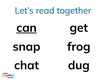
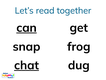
chat underline: none -> present (27, 65)
